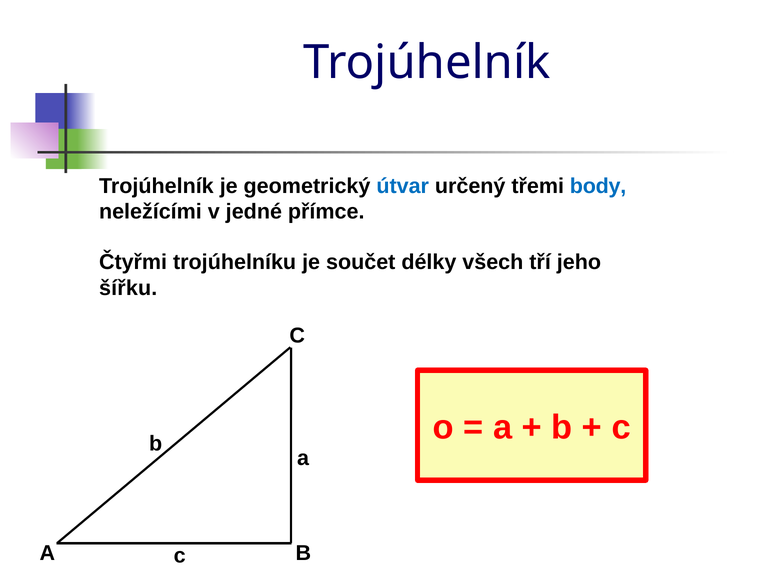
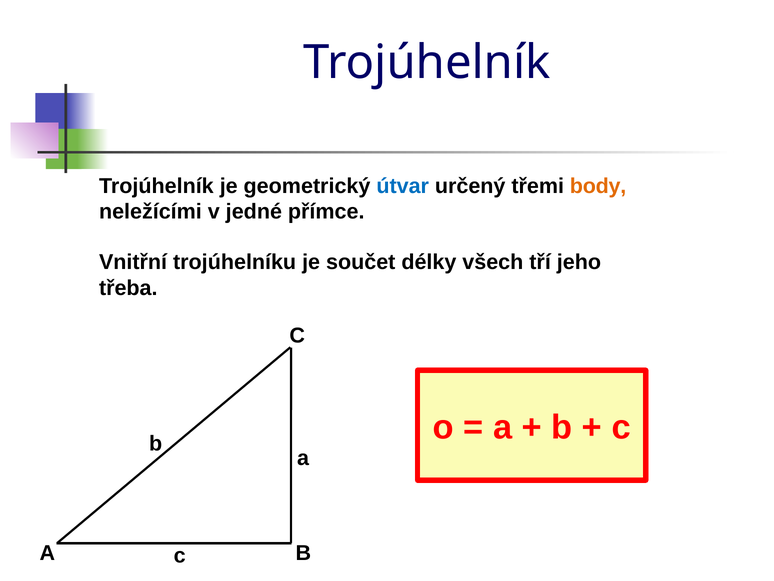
body colour: blue -> orange (598, 186)
Čtyřmi: Čtyřmi -> Vnitřní (133, 262)
šířku: šířku -> třeba (128, 288)
